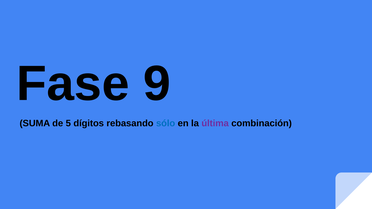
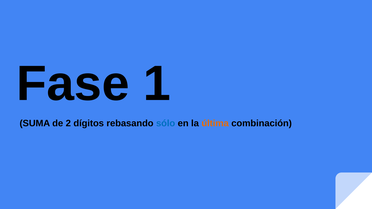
9: 9 -> 1 (157, 84)
5: 5 -> 2 (68, 123)
última colour: purple -> orange (215, 123)
